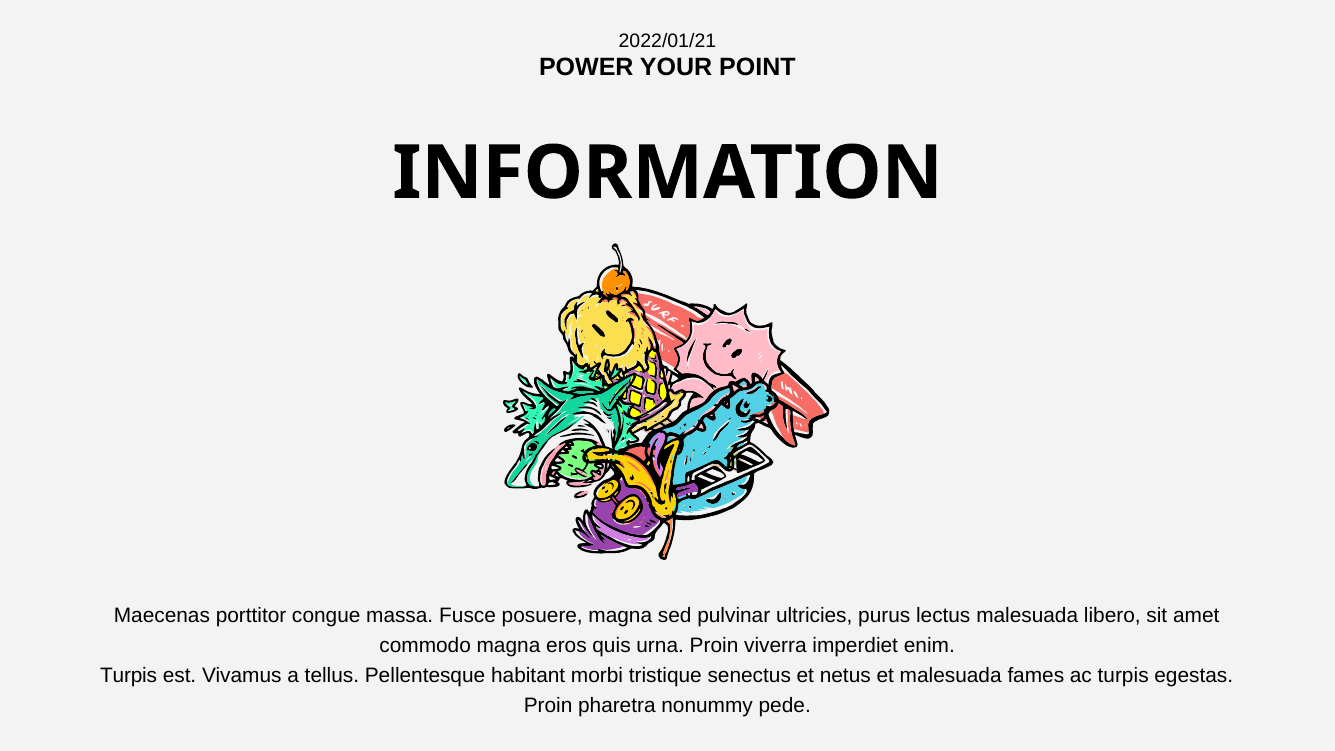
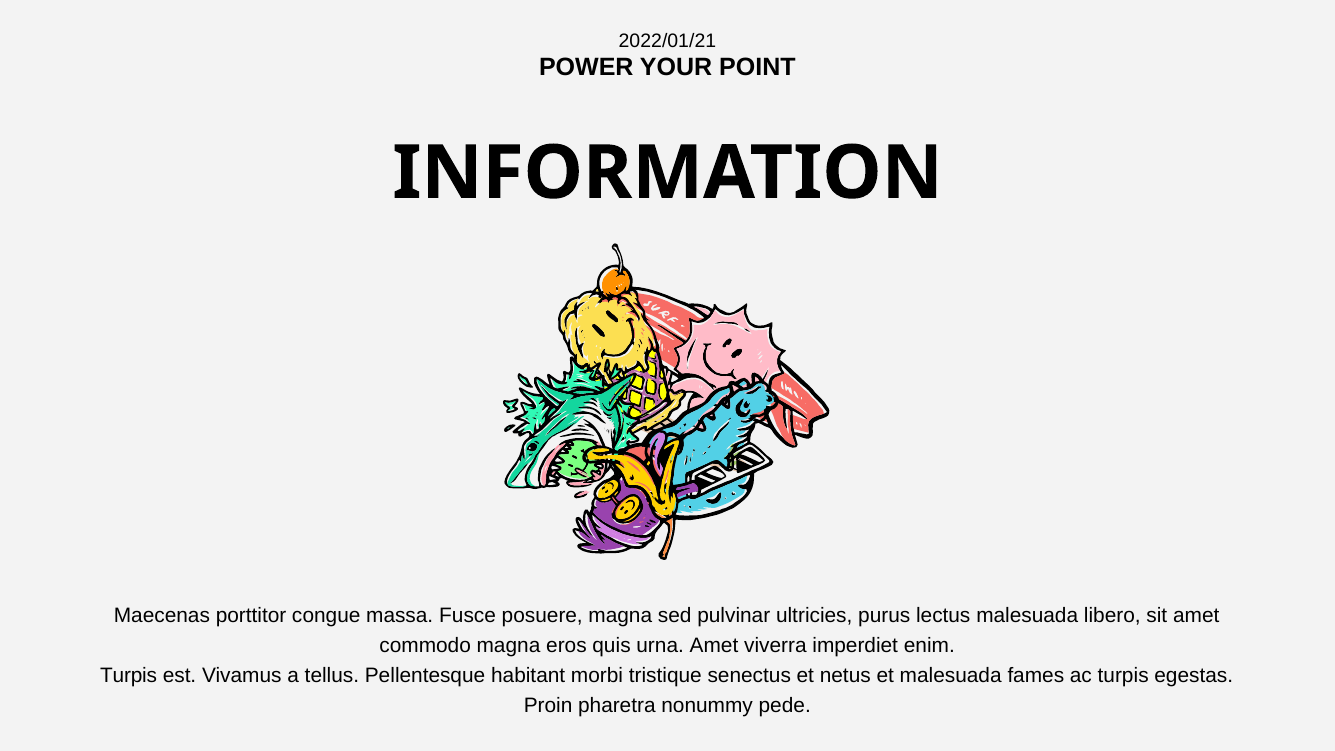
urna Proin: Proin -> Amet (714, 646)
